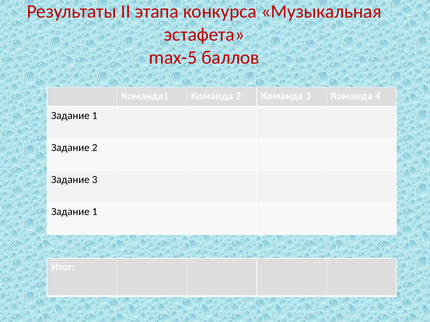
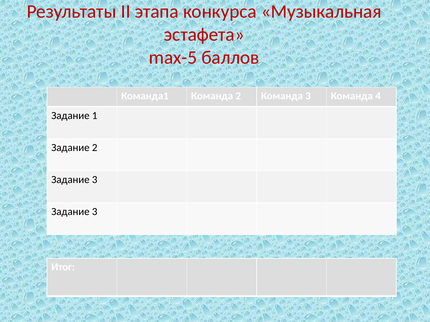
1: 1 -> 3 (95, 212)
